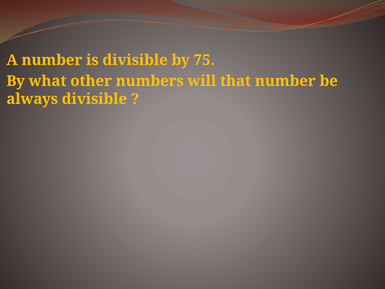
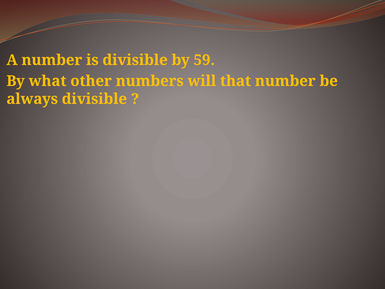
75: 75 -> 59 (204, 60)
